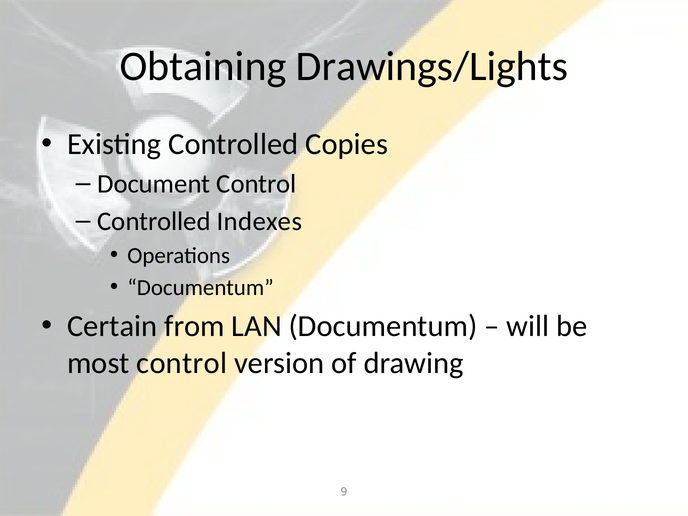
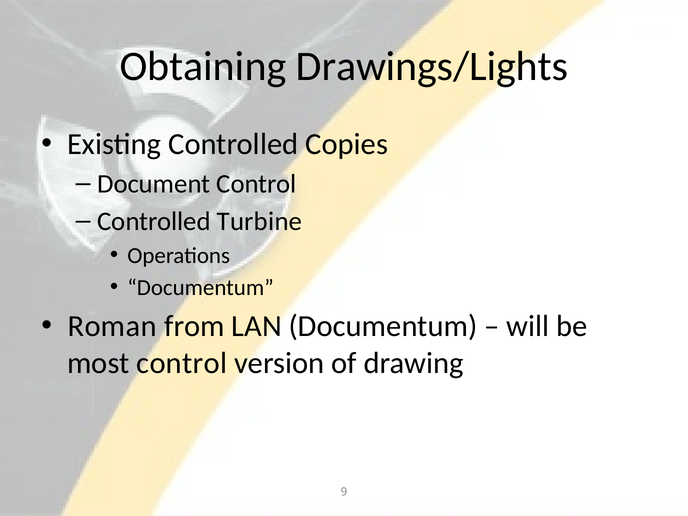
Indexes: Indexes -> Turbine (259, 221)
Certain: Certain -> Roman (112, 326)
